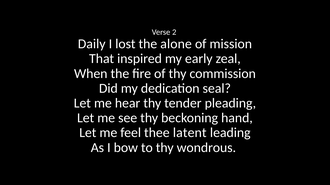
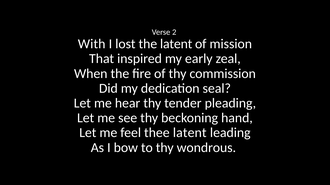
Daily: Daily -> With (92, 44)
the alone: alone -> latent (176, 44)
